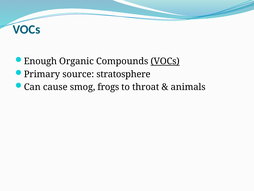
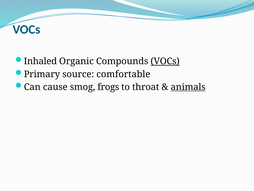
Enough: Enough -> Inhaled (40, 61)
stratosphere: stratosphere -> comfortable (123, 74)
animals underline: none -> present (188, 87)
